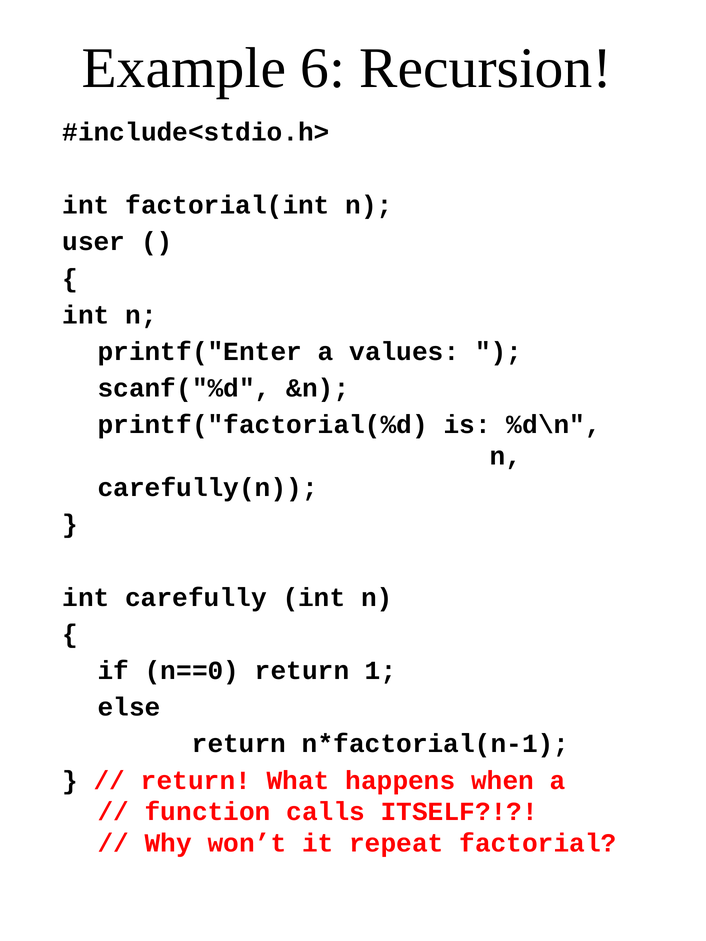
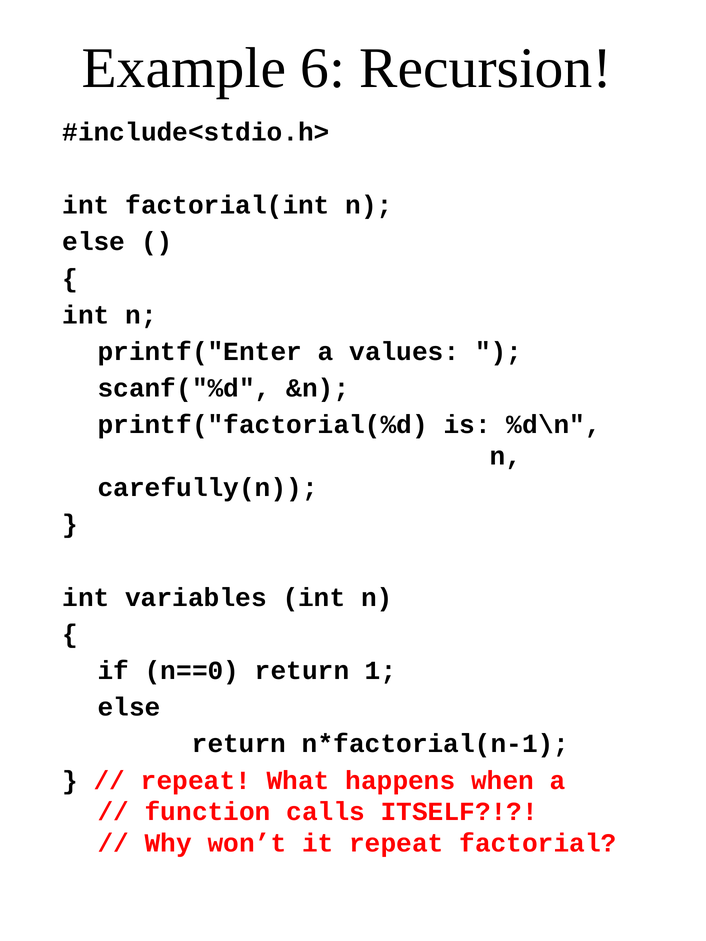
user: user -> else (94, 242)
carefully: carefully -> variables (196, 598)
return: return -> repeat (196, 781)
